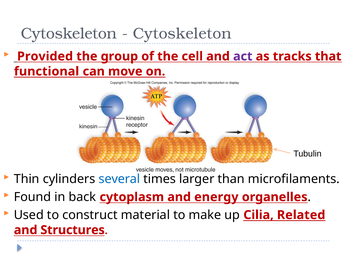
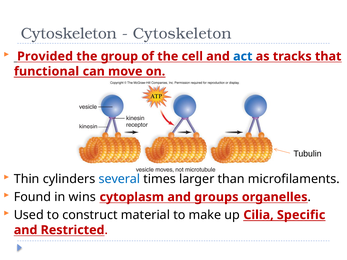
act colour: purple -> blue (243, 56)
back: back -> wins (82, 197)
energy: energy -> groups (216, 197)
Related: Related -> Specific (301, 215)
Structures: Structures -> Restricted (73, 230)
